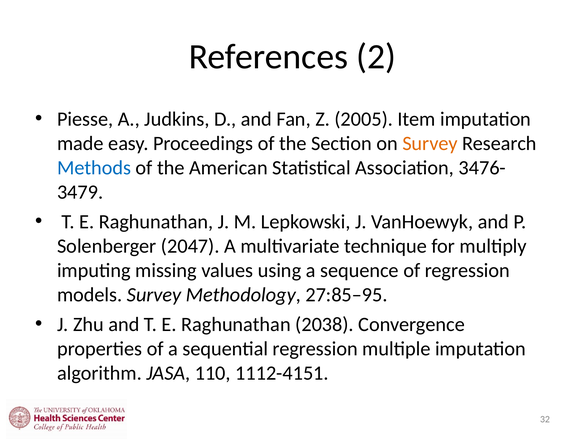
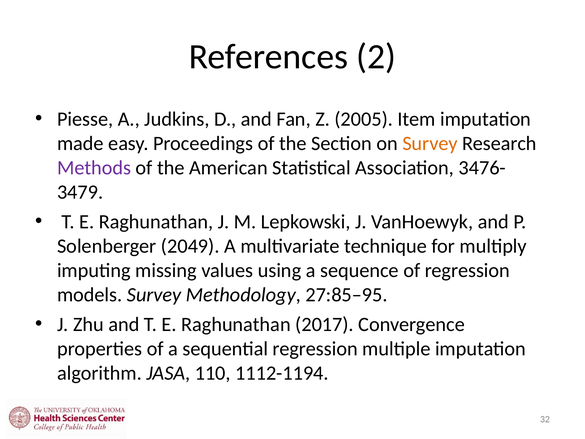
Methods colour: blue -> purple (94, 168)
2047: 2047 -> 2049 (190, 246)
2038: 2038 -> 2017 (325, 324)
1112-4151: 1112-4151 -> 1112-1194 (282, 373)
